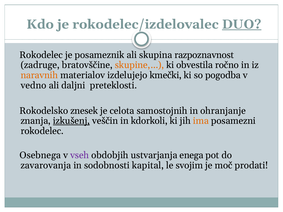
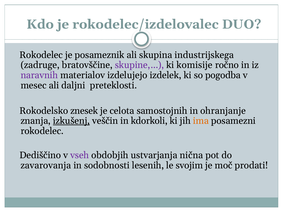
DUO underline: present -> none (242, 24)
razpoznavnost: razpoznavnost -> industrijskega (204, 55)
skupine,… colour: orange -> purple (139, 65)
obvestila: obvestila -> komisije (194, 65)
naravnih colour: orange -> purple (39, 75)
kmečki: kmečki -> izdelek (166, 75)
vedno: vedno -> mesec (34, 86)
Osebnega: Osebnega -> Dediščino (40, 155)
enega: enega -> nična (191, 155)
kapital: kapital -> lesenih (148, 166)
